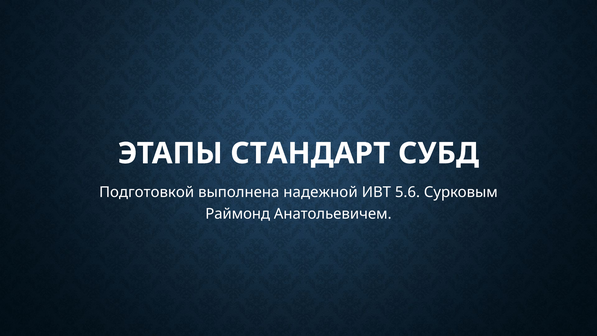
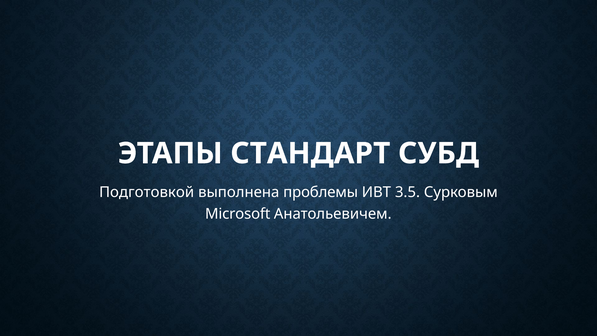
надежной: надежной -> проблемы (321, 192)
5.6: 5.6 -> 3.5 (407, 192)
Раймонд: Раймонд -> Microsoft (238, 214)
